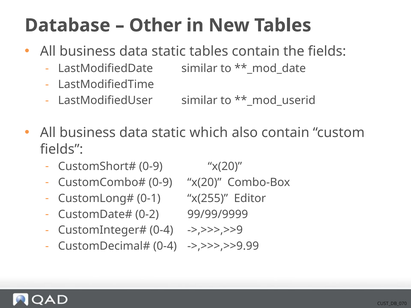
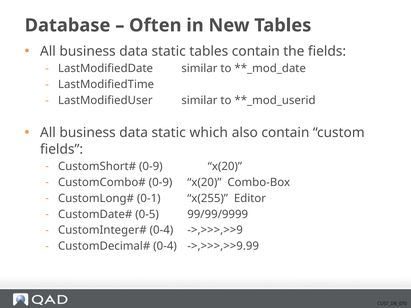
Other: Other -> Often (155, 25)
0-2: 0-2 -> 0-5 (147, 214)
